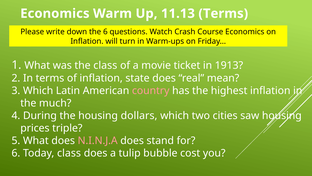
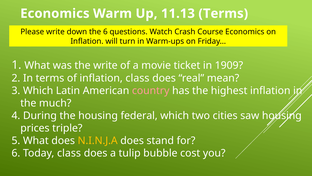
the class: class -> write (105, 65)
1913: 1913 -> 1909 (229, 65)
inflation state: state -> class (137, 78)
dollars: dollars -> federal (139, 115)
N.I.N.J.A colour: pink -> yellow (98, 140)
